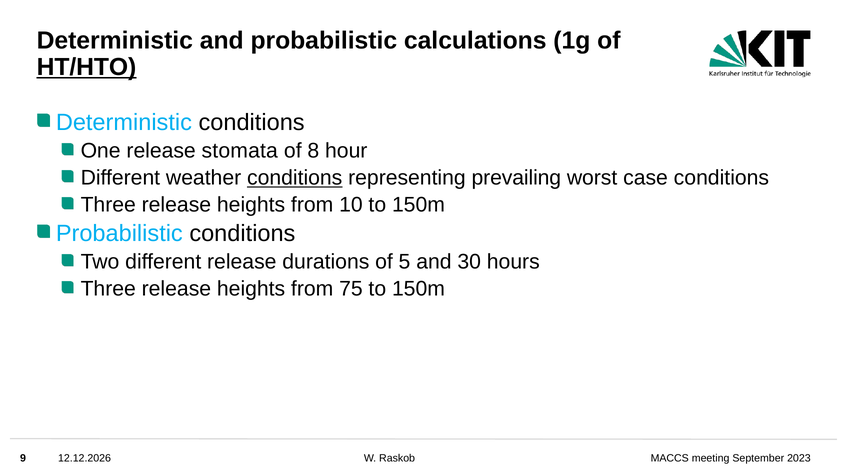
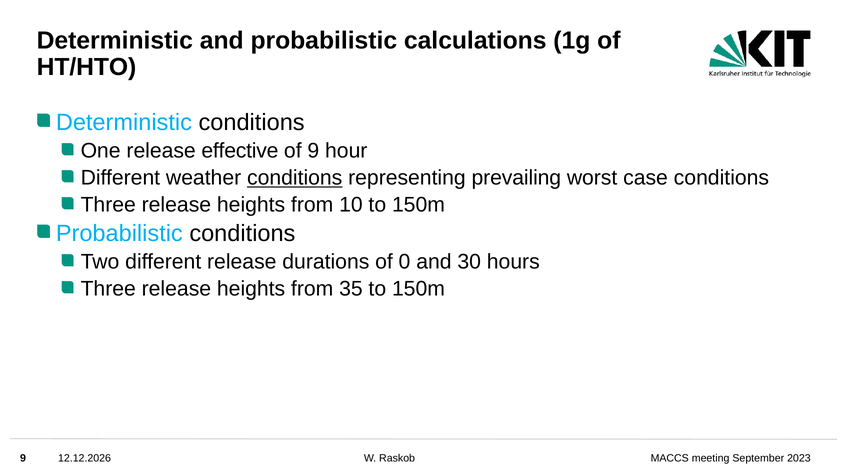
HT/HTO underline: present -> none (86, 67)
stomata: stomata -> effective (240, 151)
of 8: 8 -> 9 (313, 151)
5: 5 -> 0 (404, 262)
75: 75 -> 35 (351, 289)
